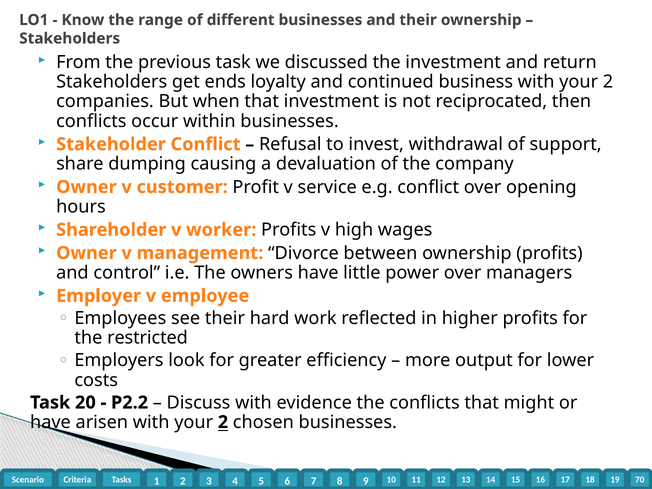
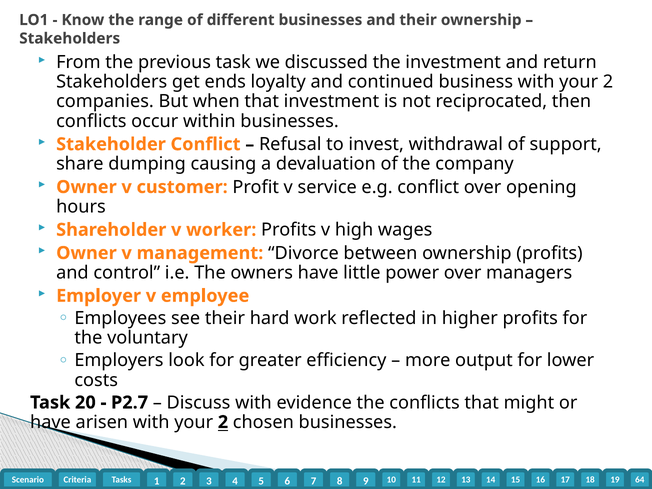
restricted: restricted -> voluntary (147, 338)
P2.2: P2.2 -> P2.7 (130, 403)
70: 70 -> 64 (640, 480)
